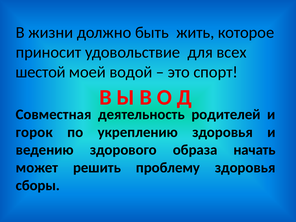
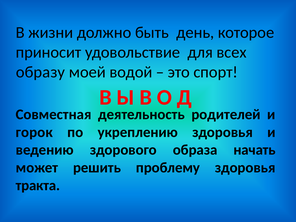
жить: жить -> день (195, 33)
шестой: шестой -> образу (40, 72)
сборы: сборы -> тракта (38, 185)
